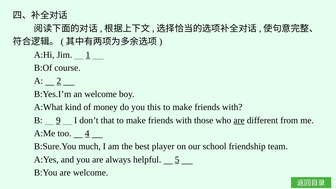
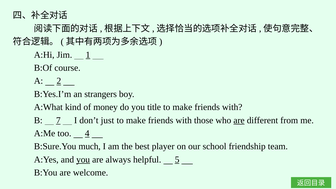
an welcome: welcome -> strangers (101, 94)
this: this -> title (154, 107)
9: 9 -> 7 (58, 120)
that: that -> just (107, 120)
you underline: none -> present (83, 160)
